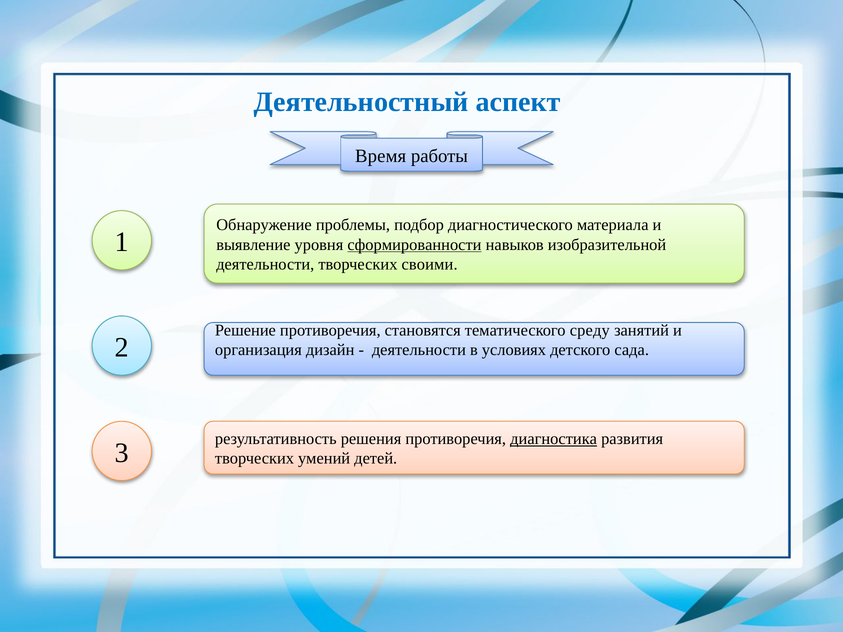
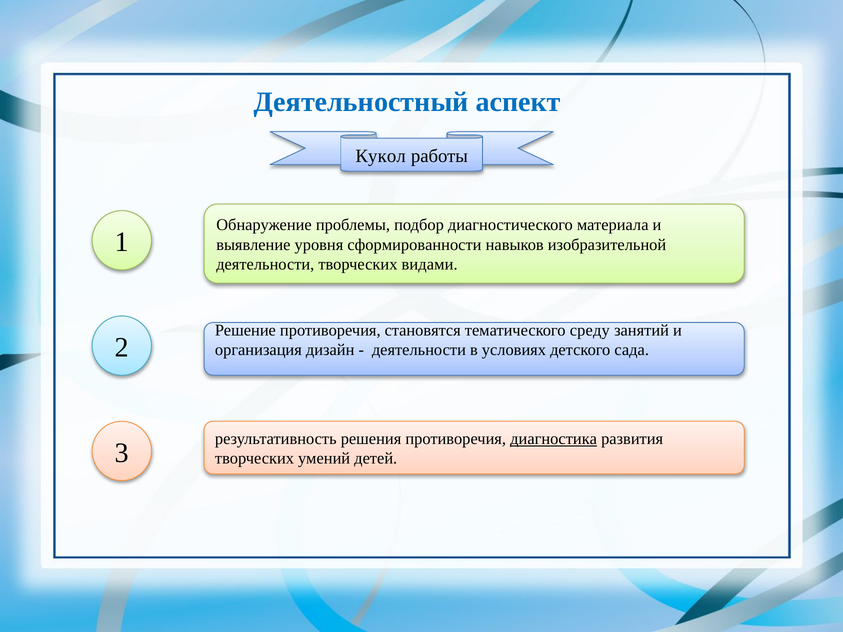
Время: Время -> Кукол (381, 156)
сформированности underline: present -> none (414, 245)
своими: своими -> видами (430, 264)
